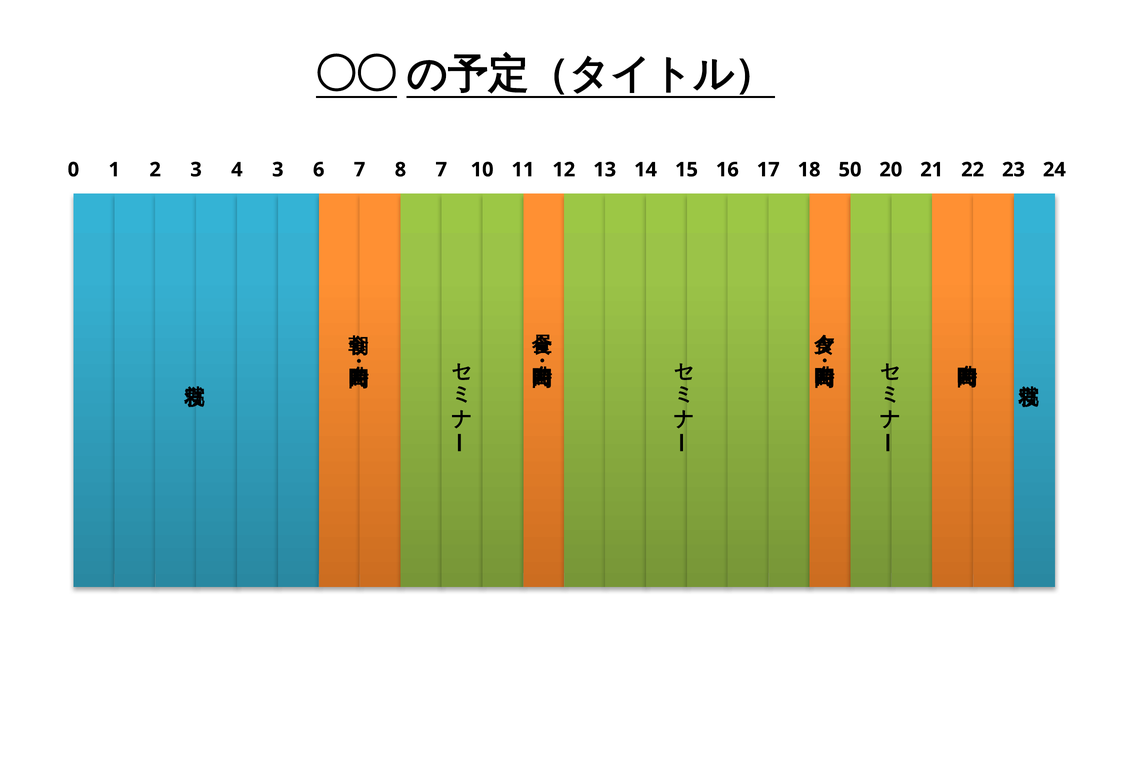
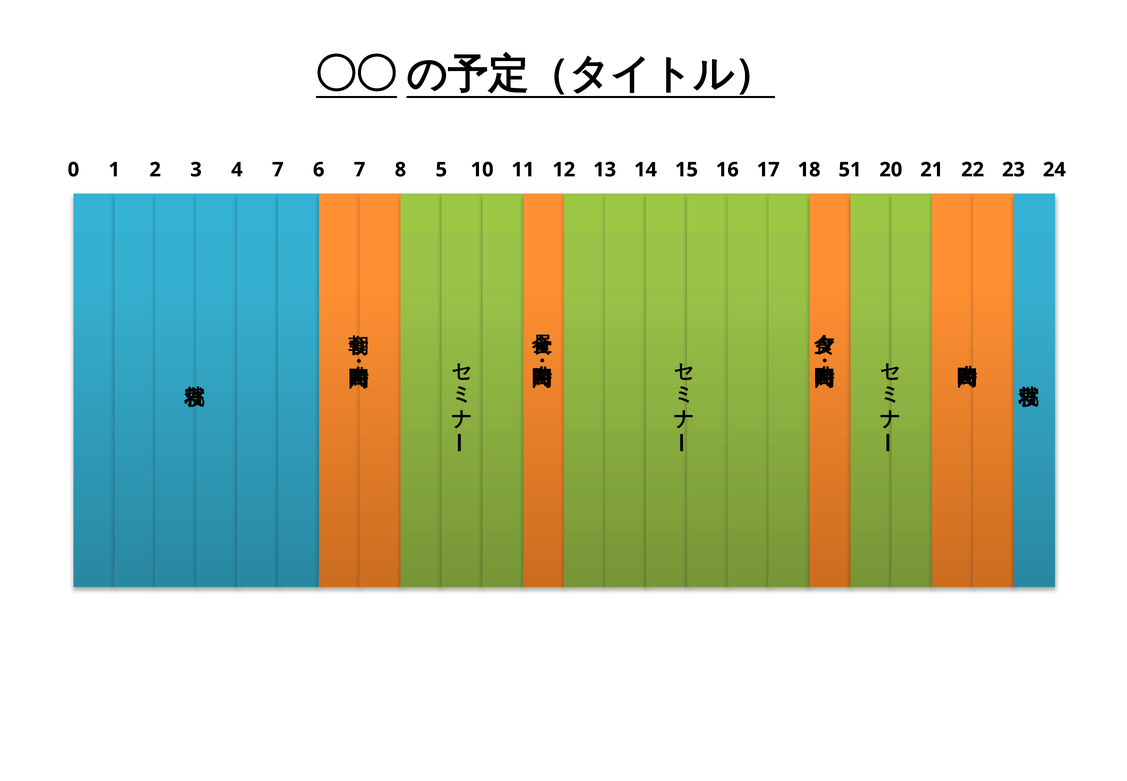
4 3: 3 -> 7 (278, 170)
8 7: 7 -> 5 (441, 170)
50: 50 -> 51 (850, 170)
